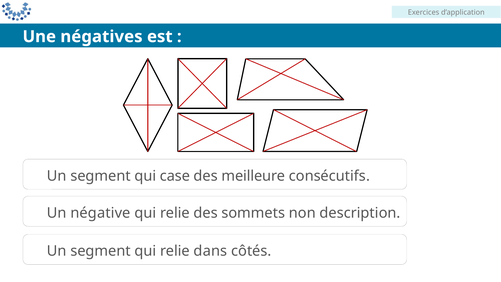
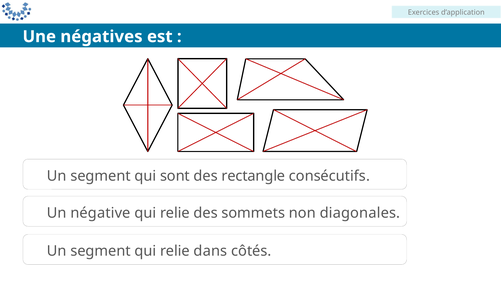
case: case -> sont (175, 176)
meilleure: meilleure -> rectangle (253, 176)
description: description -> diagonales (360, 213)
